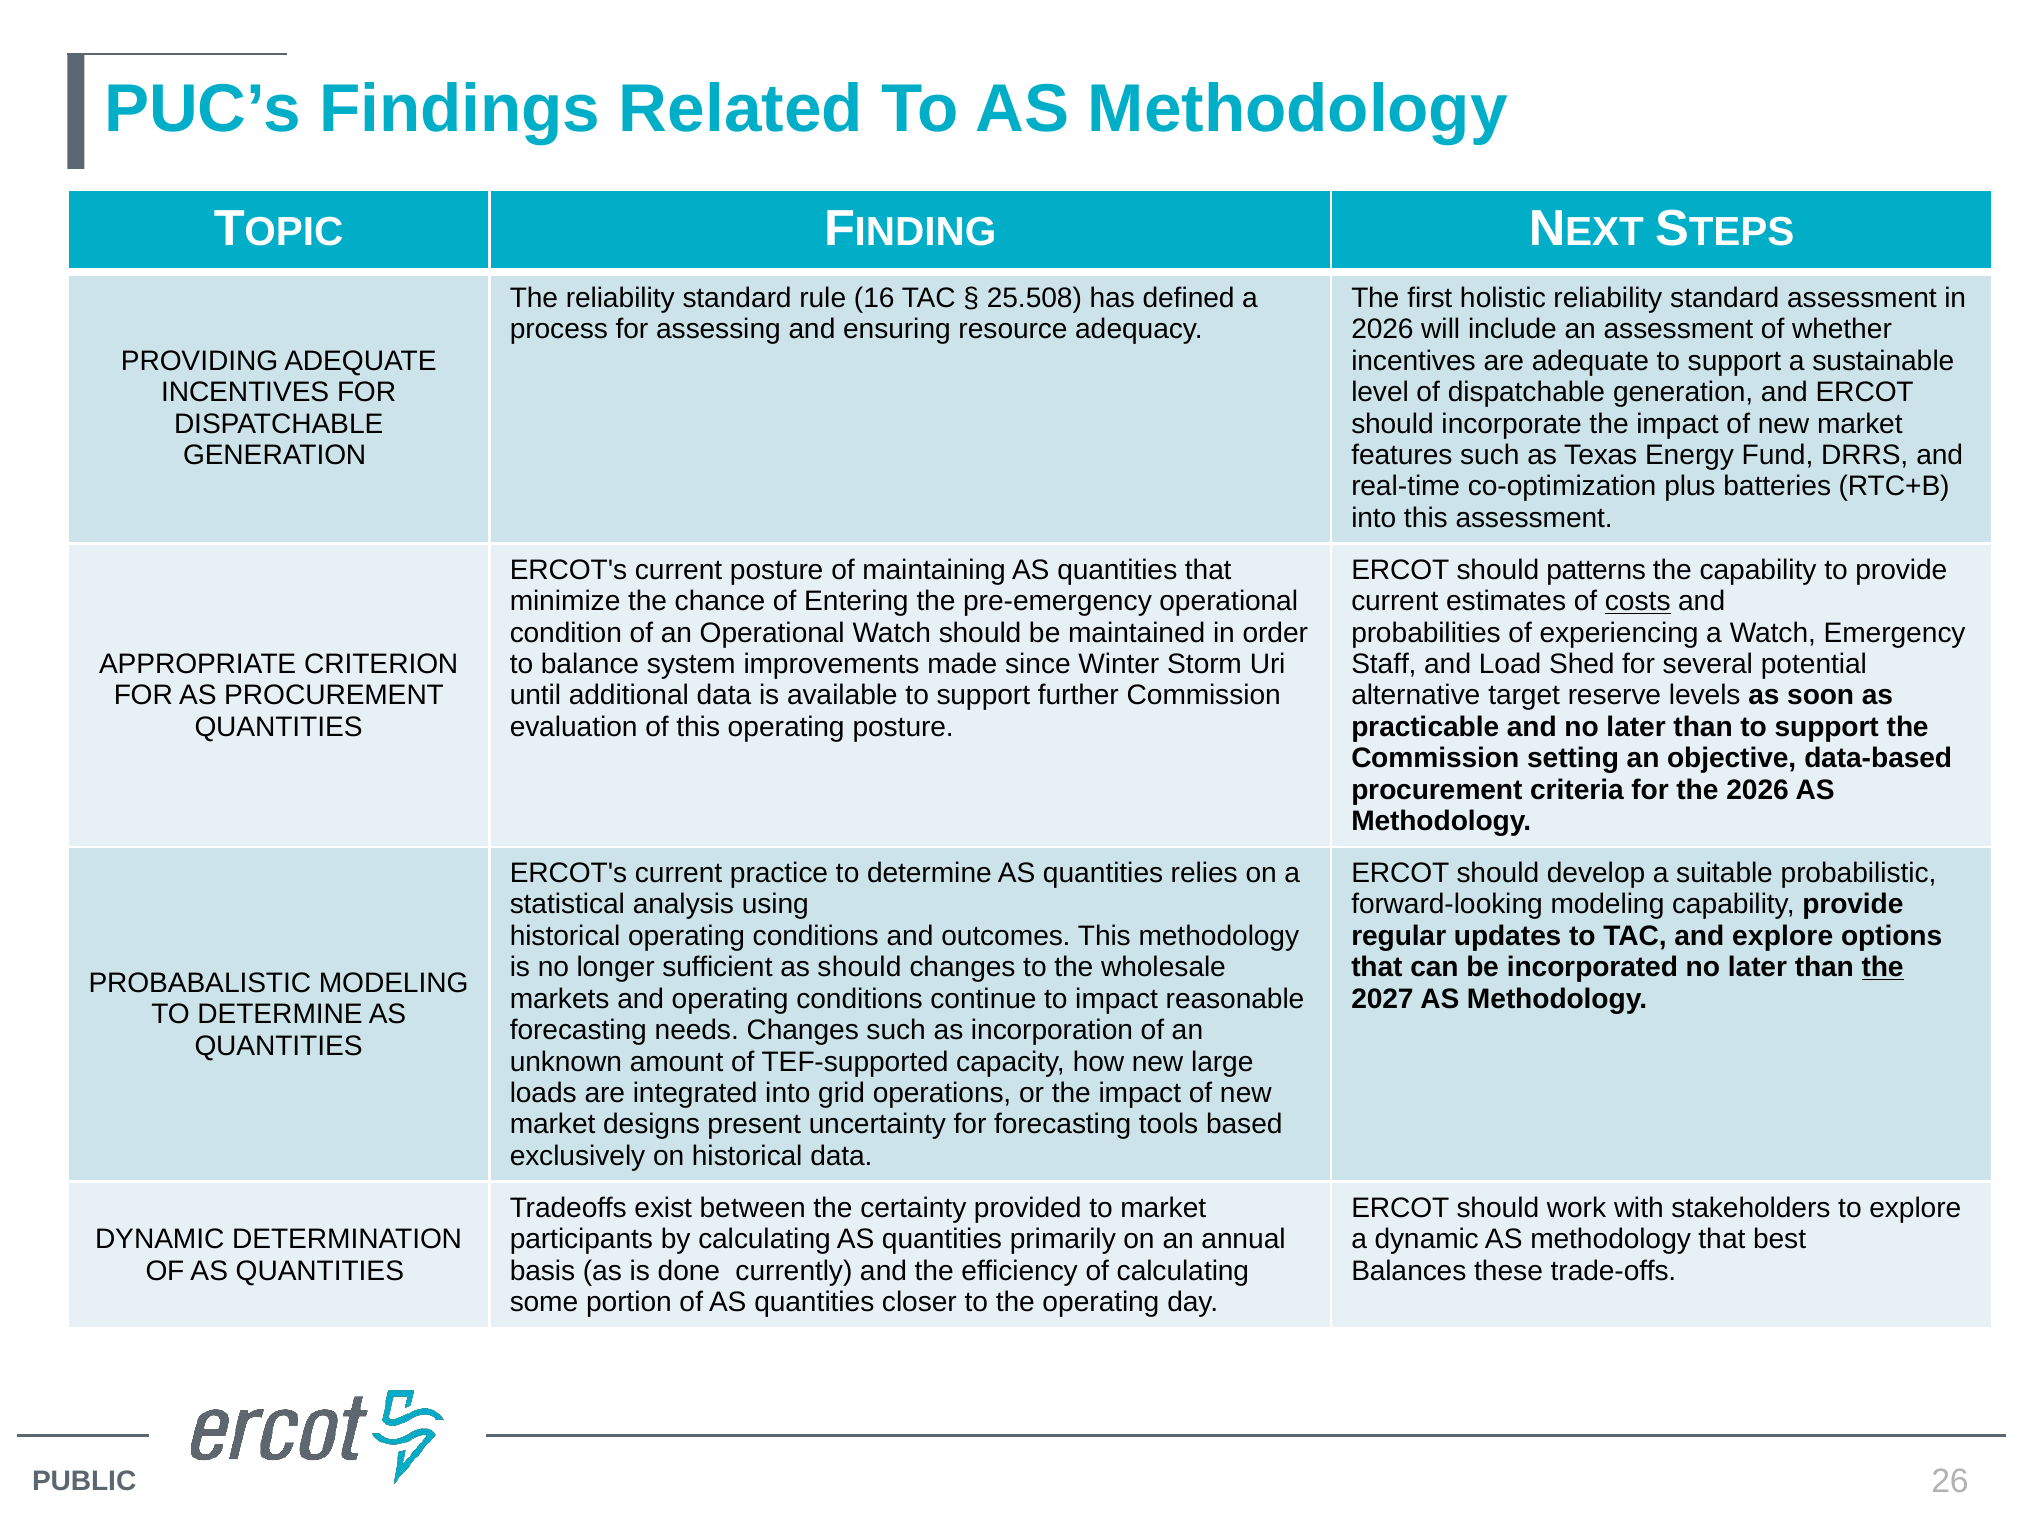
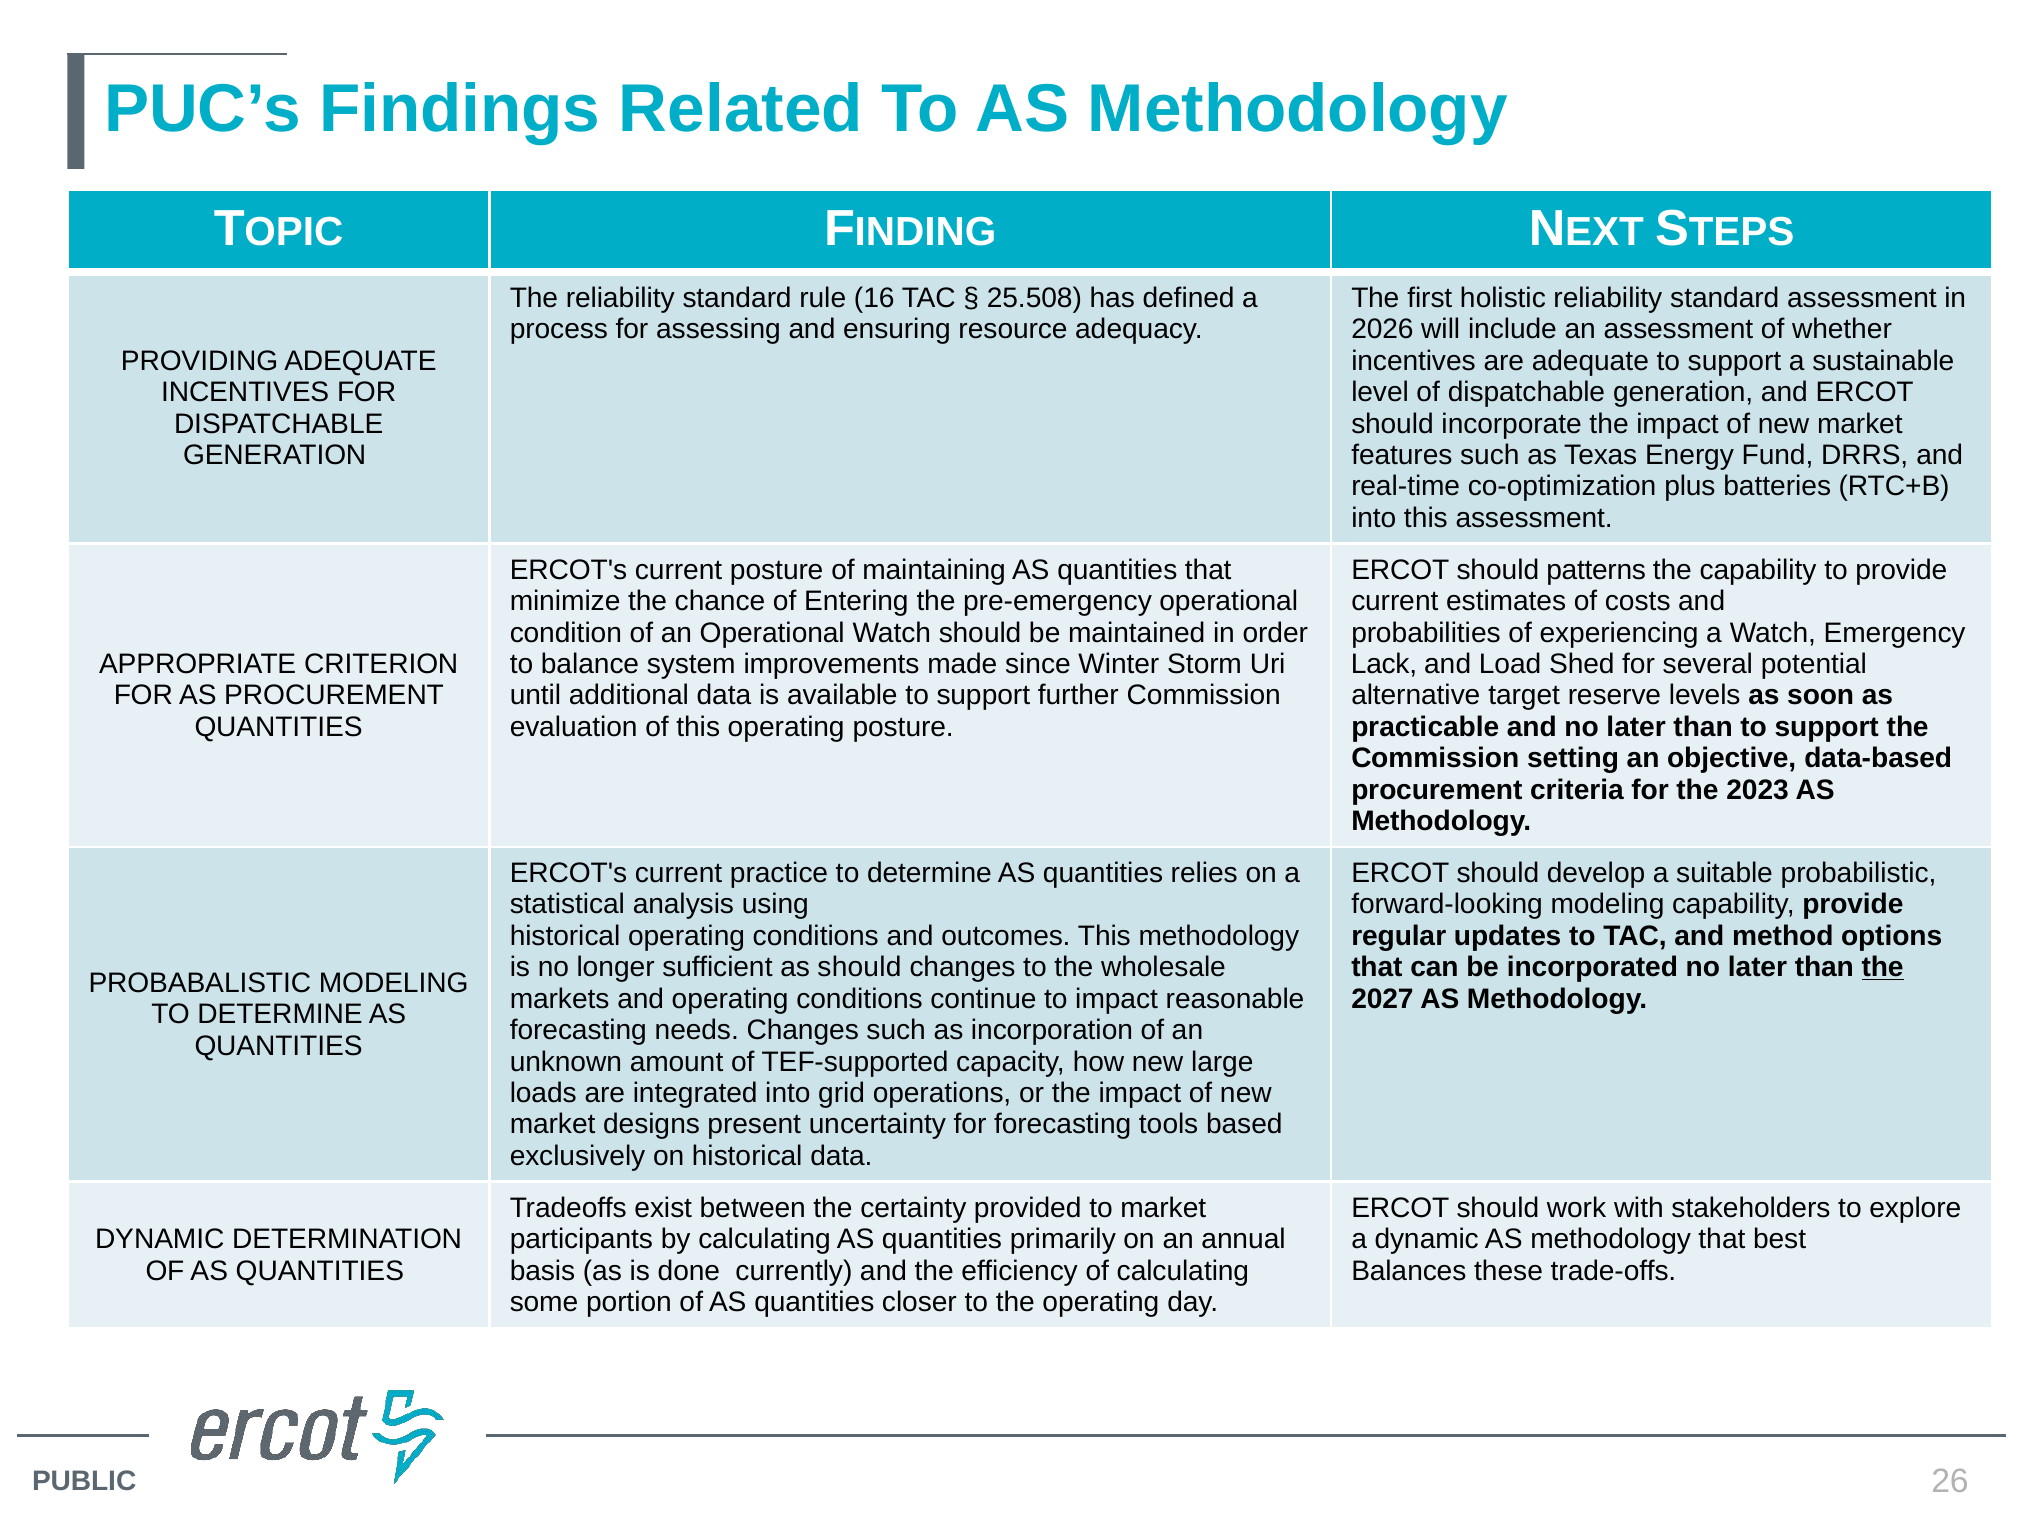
costs underline: present -> none (1638, 601)
Staff: Staff -> Lack (1384, 664)
the 2026: 2026 -> 2023 (1758, 790)
and explore: explore -> method (1783, 936)
